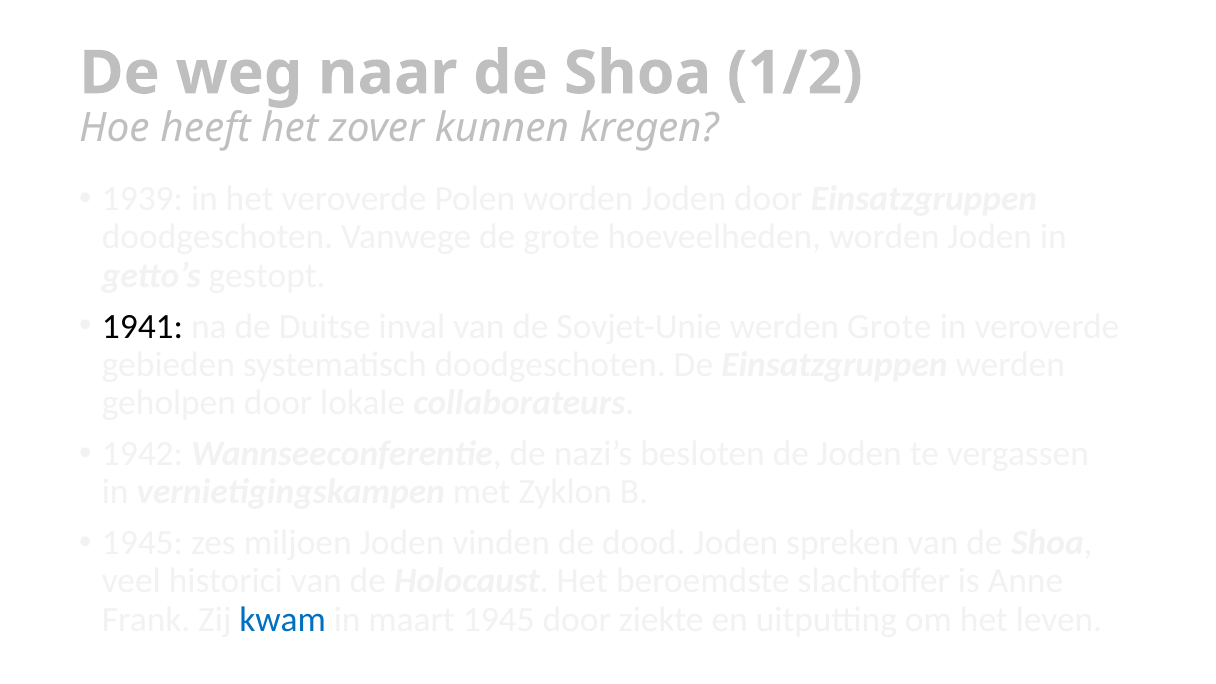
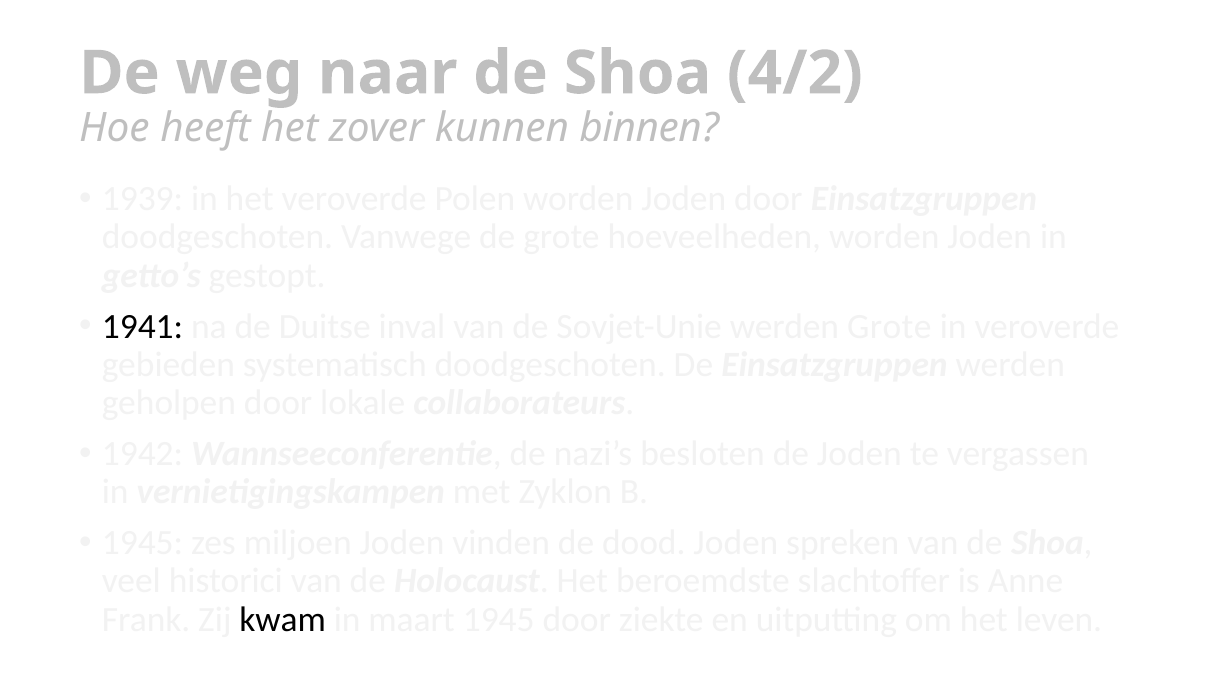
1/2: 1/2 -> 4/2 (795, 73)
kregen: kregen -> binnen (649, 128)
kwam colour: blue -> black (283, 619)
